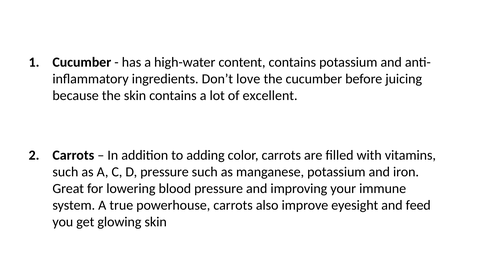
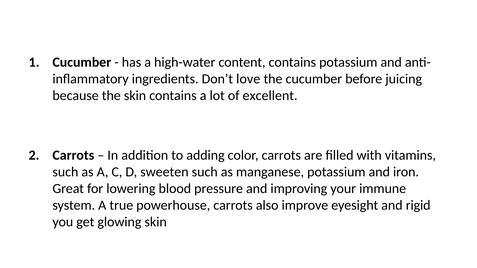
D pressure: pressure -> sweeten (164, 172)
feed: feed -> rigid (418, 205)
